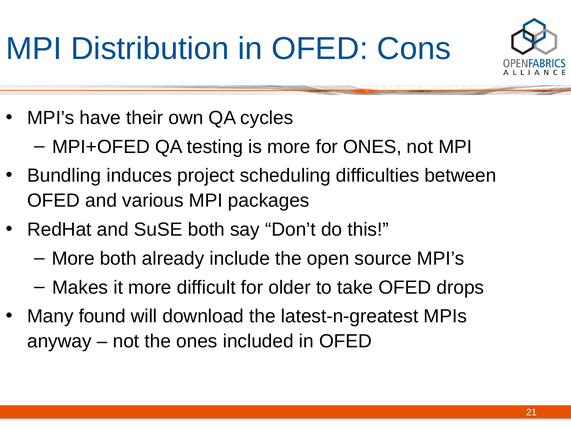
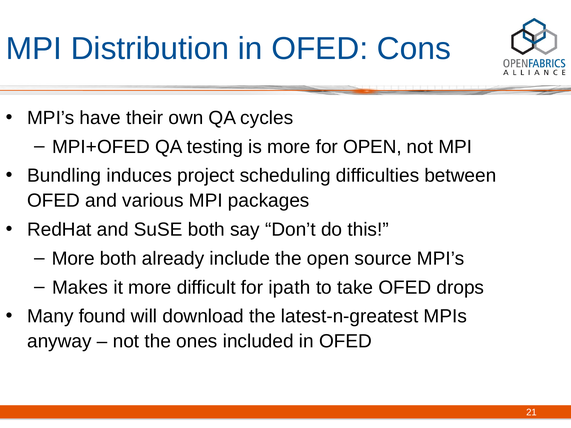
for ONES: ONES -> OPEN (372, 147)
older: older -> ipath (289, 288)
